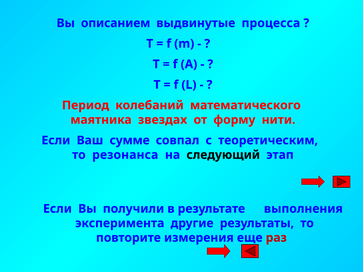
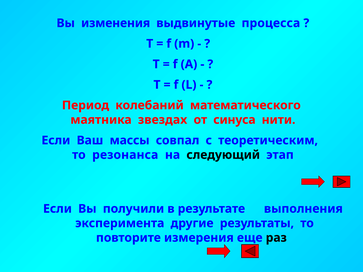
описанием: описанием -> изменения (116, 23)
форму: форму -> синуса (234, 120)
сумме: сумме -> массы (130, 140)
раз colour: red -> black (276, 238)
